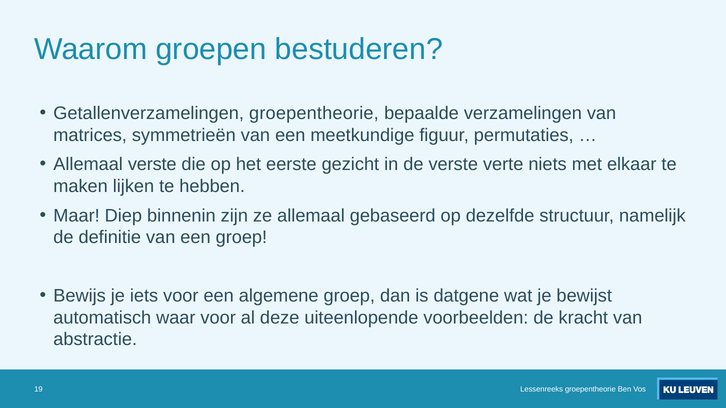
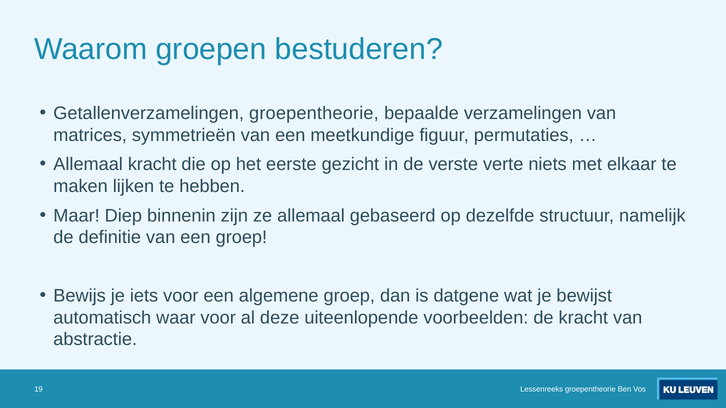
Allemaal verste: verste -> kracht (152, 165)
